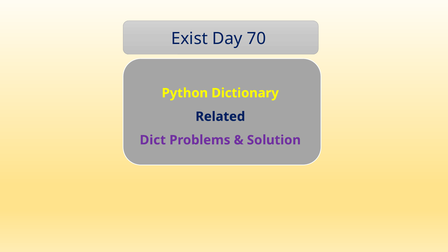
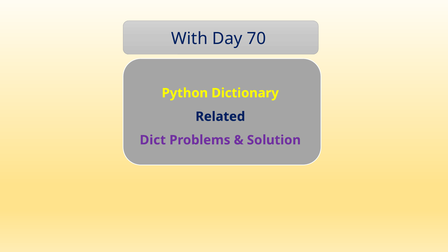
Exist: Exist -> With (189, 39)
